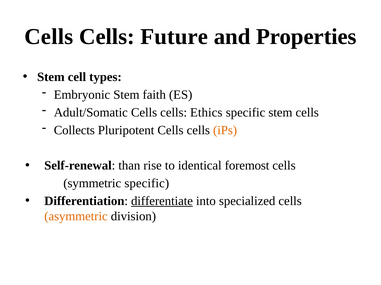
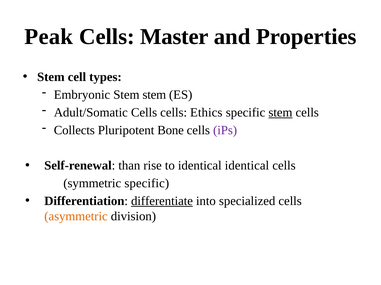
Cells: Cells -> Peak (49, 37)
Future: Future -> Master (174, 37)
Stem faith: faith -> stem (154, 95)
stem underline: none -> present (280, 113)
Pluripotent Cells: Cells -> Bone (171, 130)
iPs colour: orange -> purple (225, 130)
identical foremost: foremost -> identical (247, 166)
